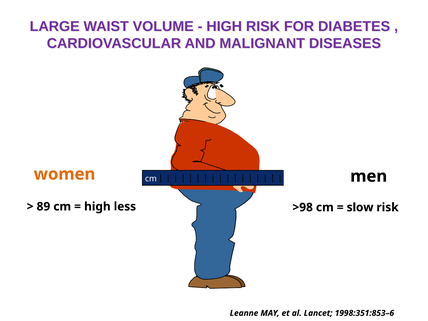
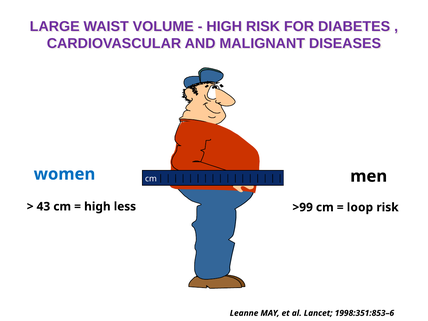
women colour: orange -> blue (64, 174)
89: 89 -> 43 (43, 207)
>98: >98 -> >99 (303, 207)
slow: slow -> loop (360, 207)
